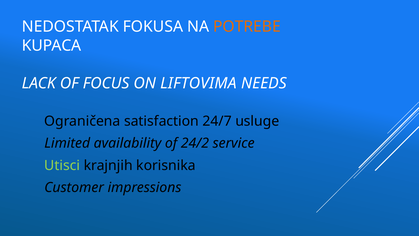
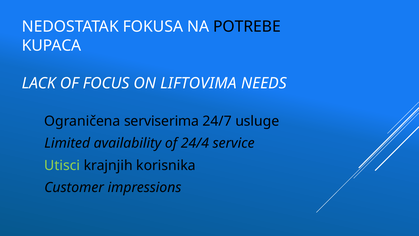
POTREBE colour: orange -> black (247, 27)
satisfaction: satisfaction -> serviserima (162, 121)
24/2: 24/2 -> 24/4 (195, 143)
